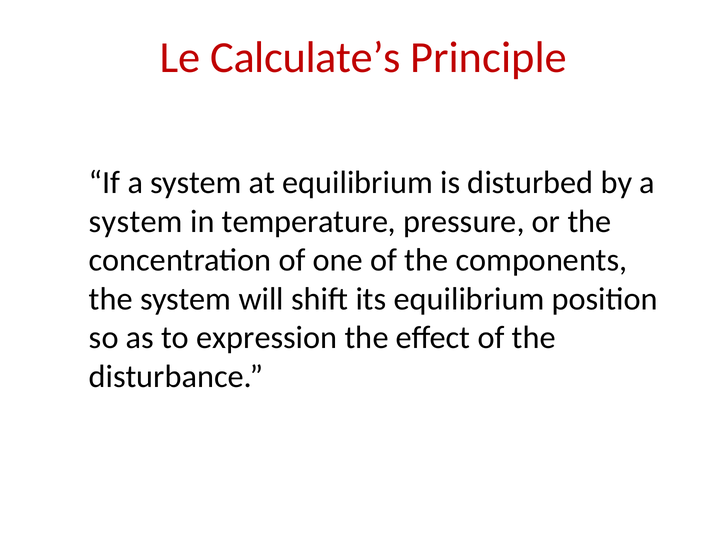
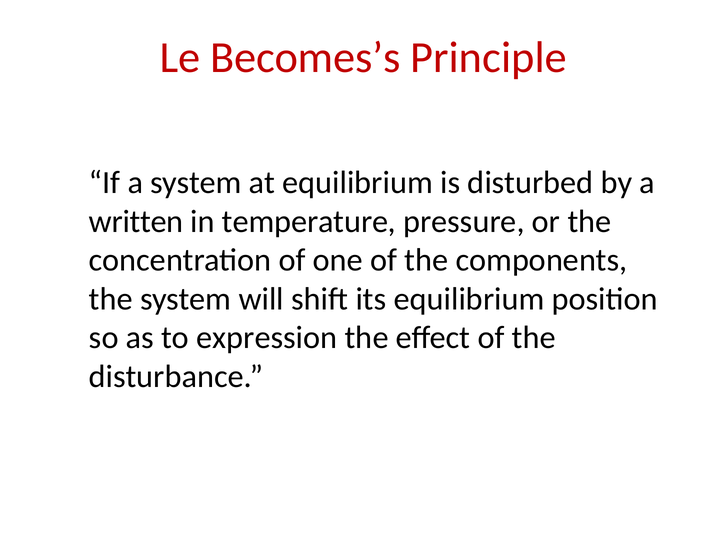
Calculate’s: Calculate’s -> Becomes’s (305, 58)
system: system -> written (136, 221)
